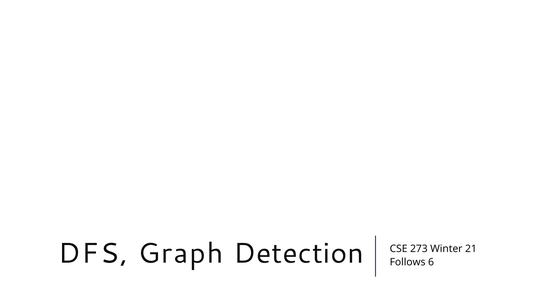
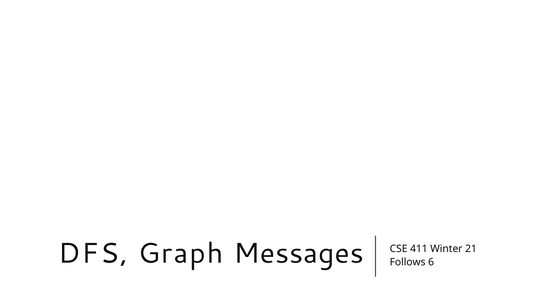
Detection: Detection -> Messages (299, 254)
273: 273 -> 411 (419, 249)
